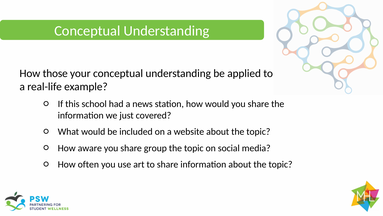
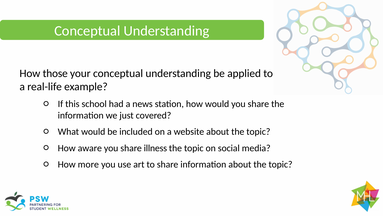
group: group -> illness (155, 148)
often: often -> more (88, 164)
